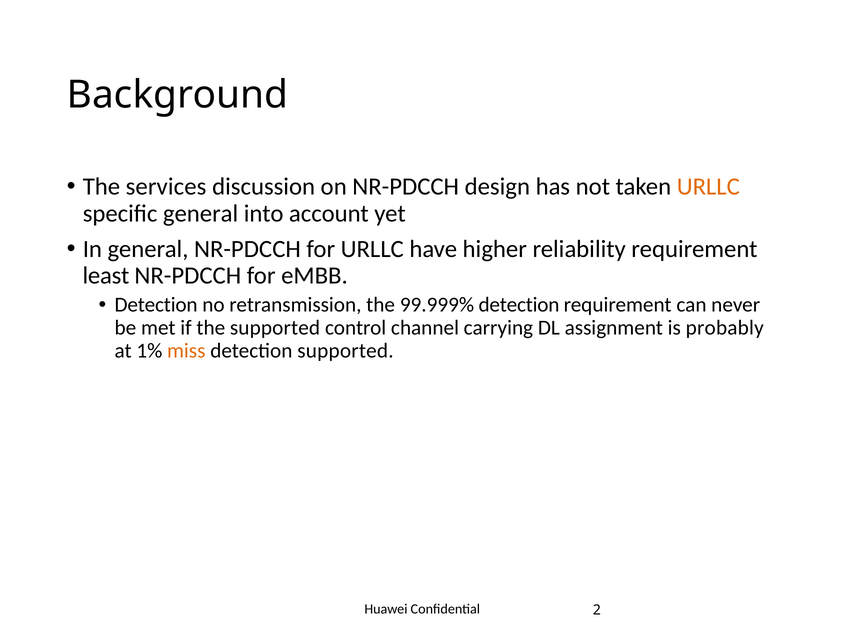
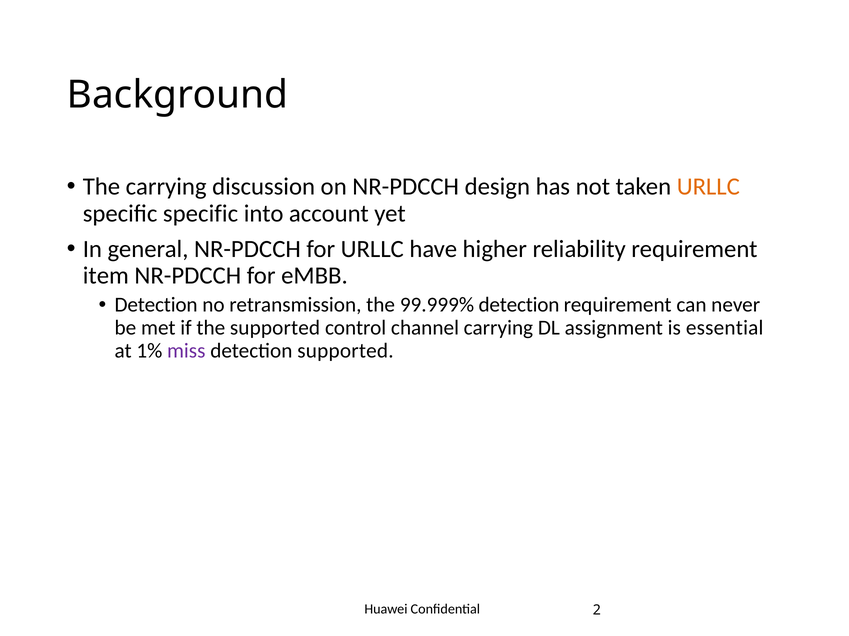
The services: services -> carrying (166, 187)
specific general: general -> specific (201, 214)
least: least -> item (106, 276)
probably: probably -> essential (725, 328)
miss colour: orange -> purple (186, 351)
